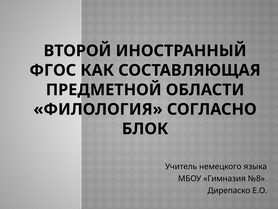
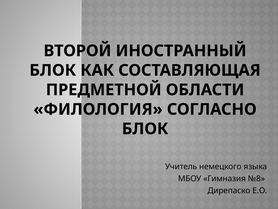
ФГОС: ФГОС -> БЛОК (53, 70)
